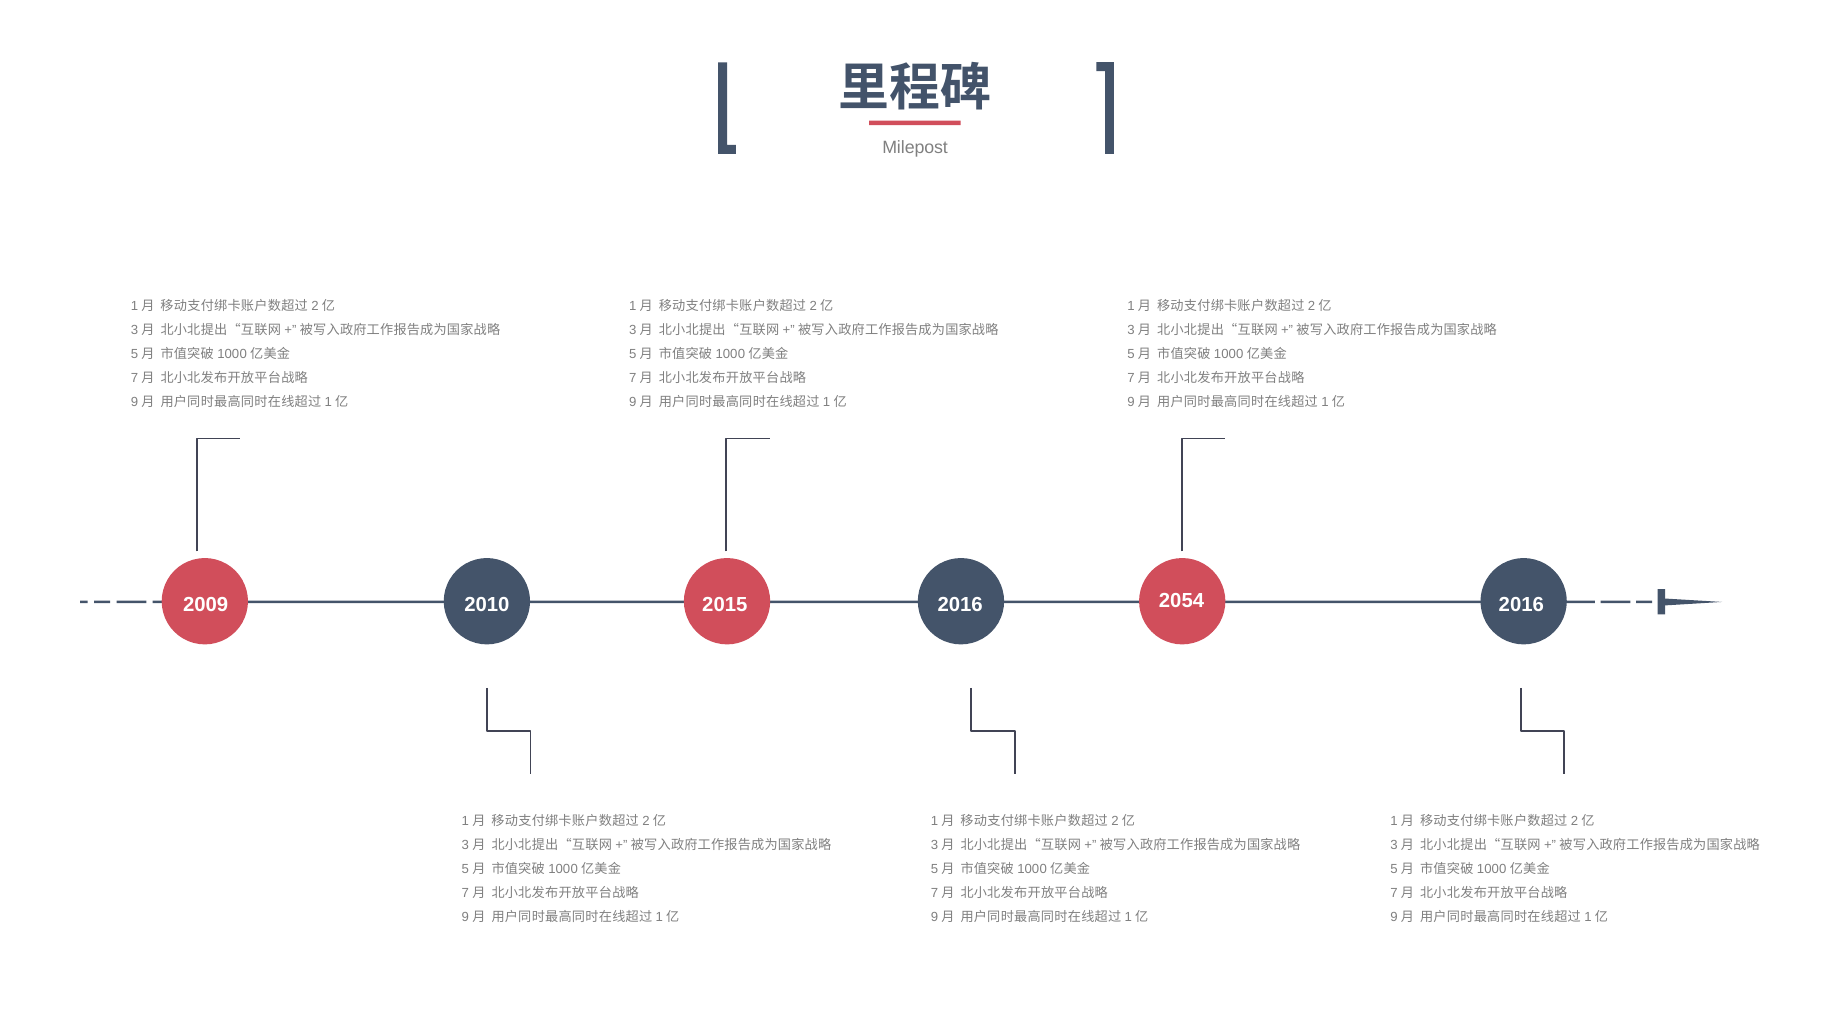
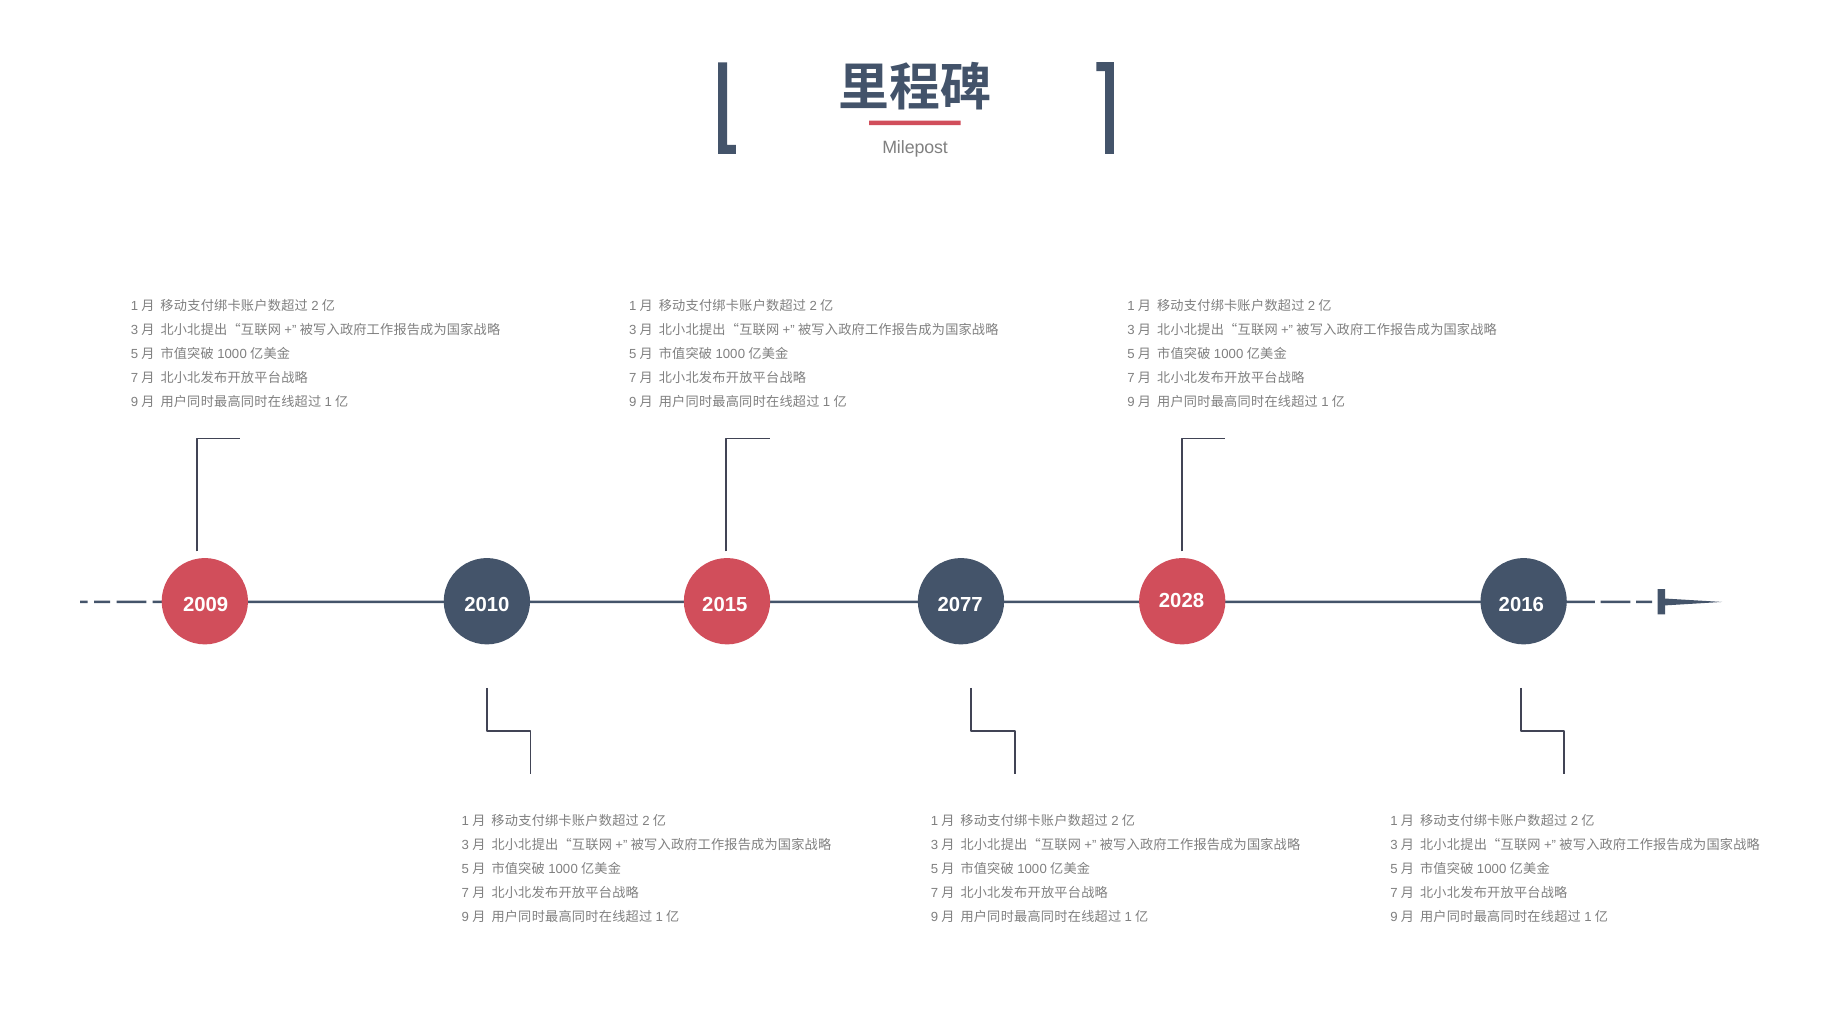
2009 2016: 2016 -> 2077 (960, 605)
2054: 2054 -> 2028 (1182, 601)
